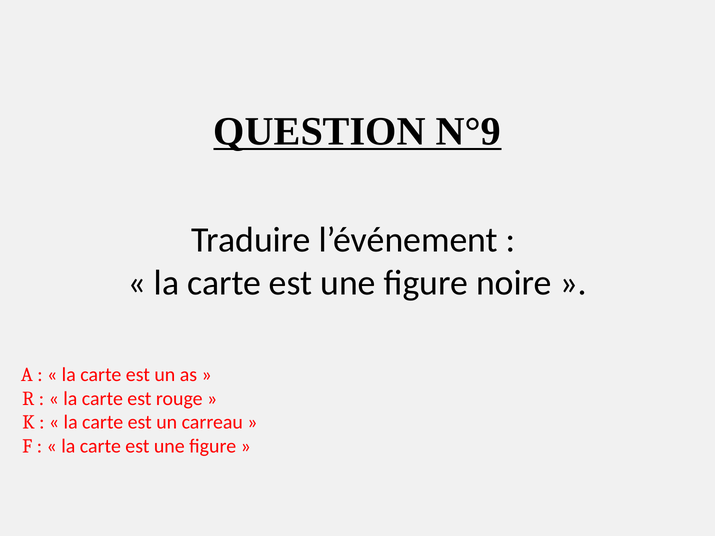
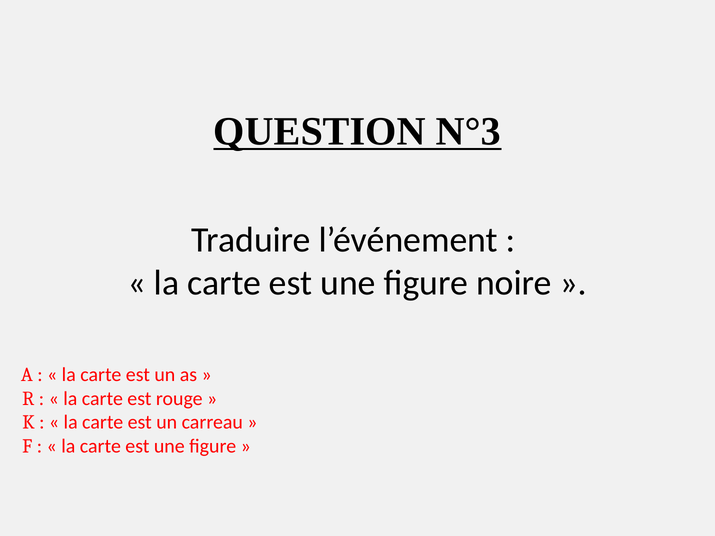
N°9: N°9 -> N°3 (468, 131)
